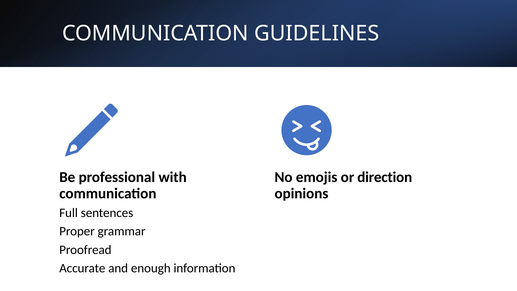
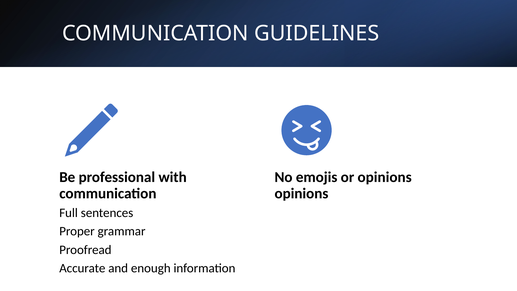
or direction: direction -> opinions (385, 177)
